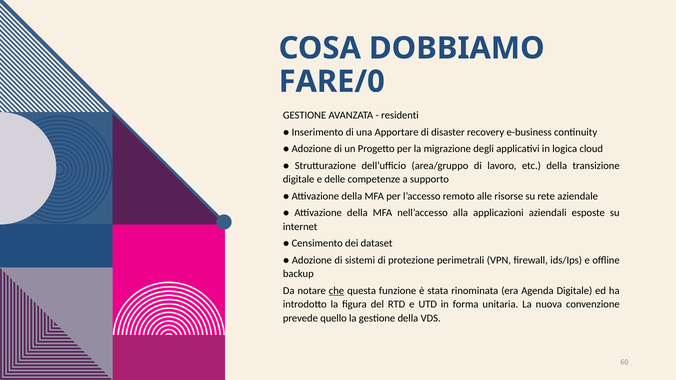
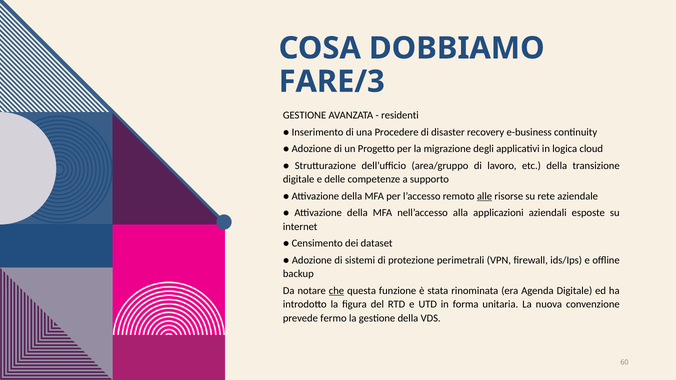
FARE/0: FARE/0 -> FARE/3 (332, 82)
Apportare: Apportare -> Procedere (397, 132)
alle underline: none -> present (484, 196)
quello: quello -> fermo (333, 318)
